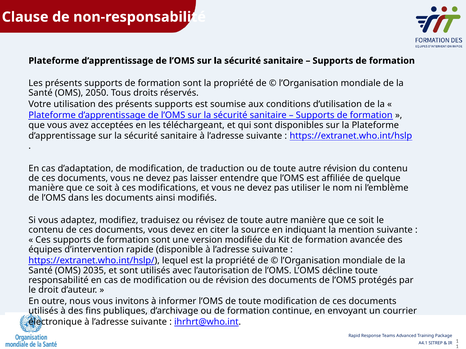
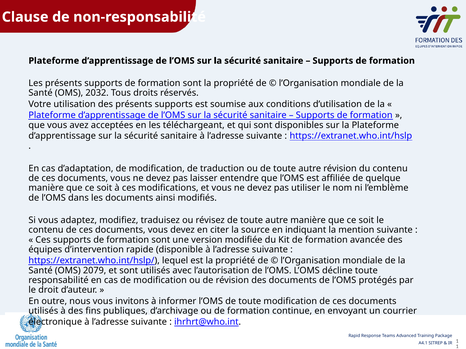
2050: 2050 -> 2032 (97, 93)
2035: 2035 -> 2079 (95, 271)
